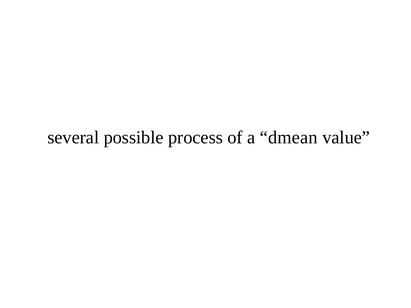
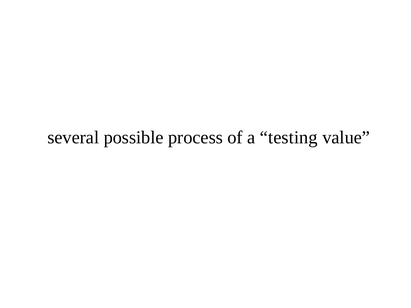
dmean: dmean -> testing (289, 138)
